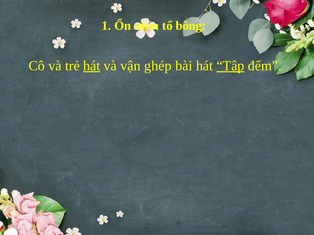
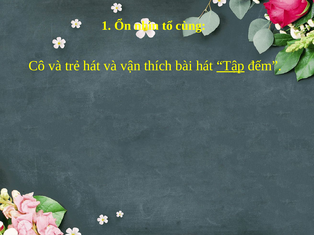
bông: bông -> cùng (191, 26)
hát underline: present -> none (92, 66)
ghép: ghép -> thích (158, 66)
